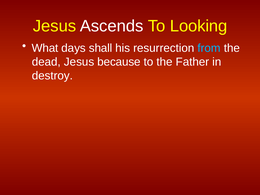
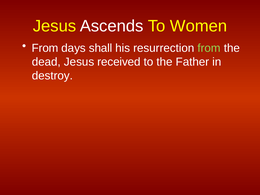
Looking: Looking -> Women (199, 26)
What: What -> From (45, 48)
from colour: light blue -> light green (209, 48)
because: because -> received (119, 62)
